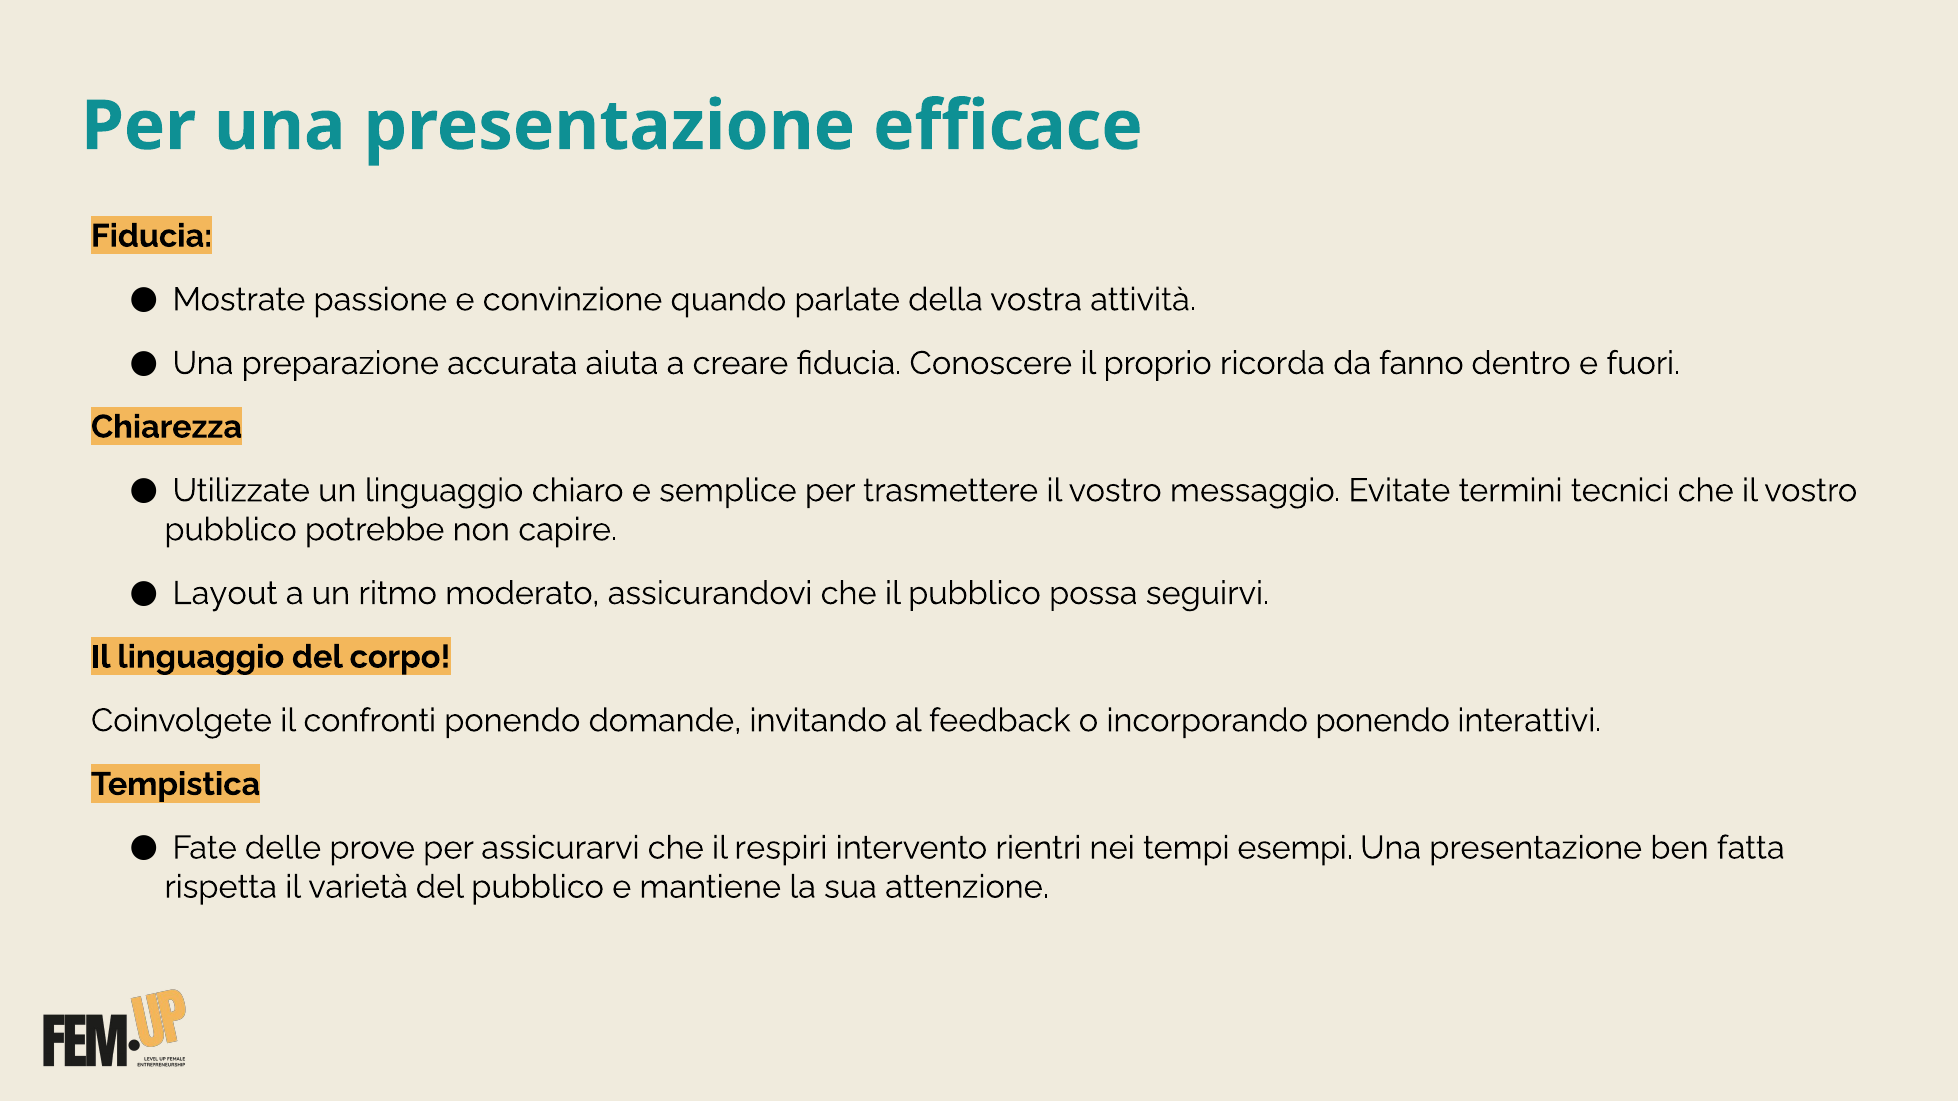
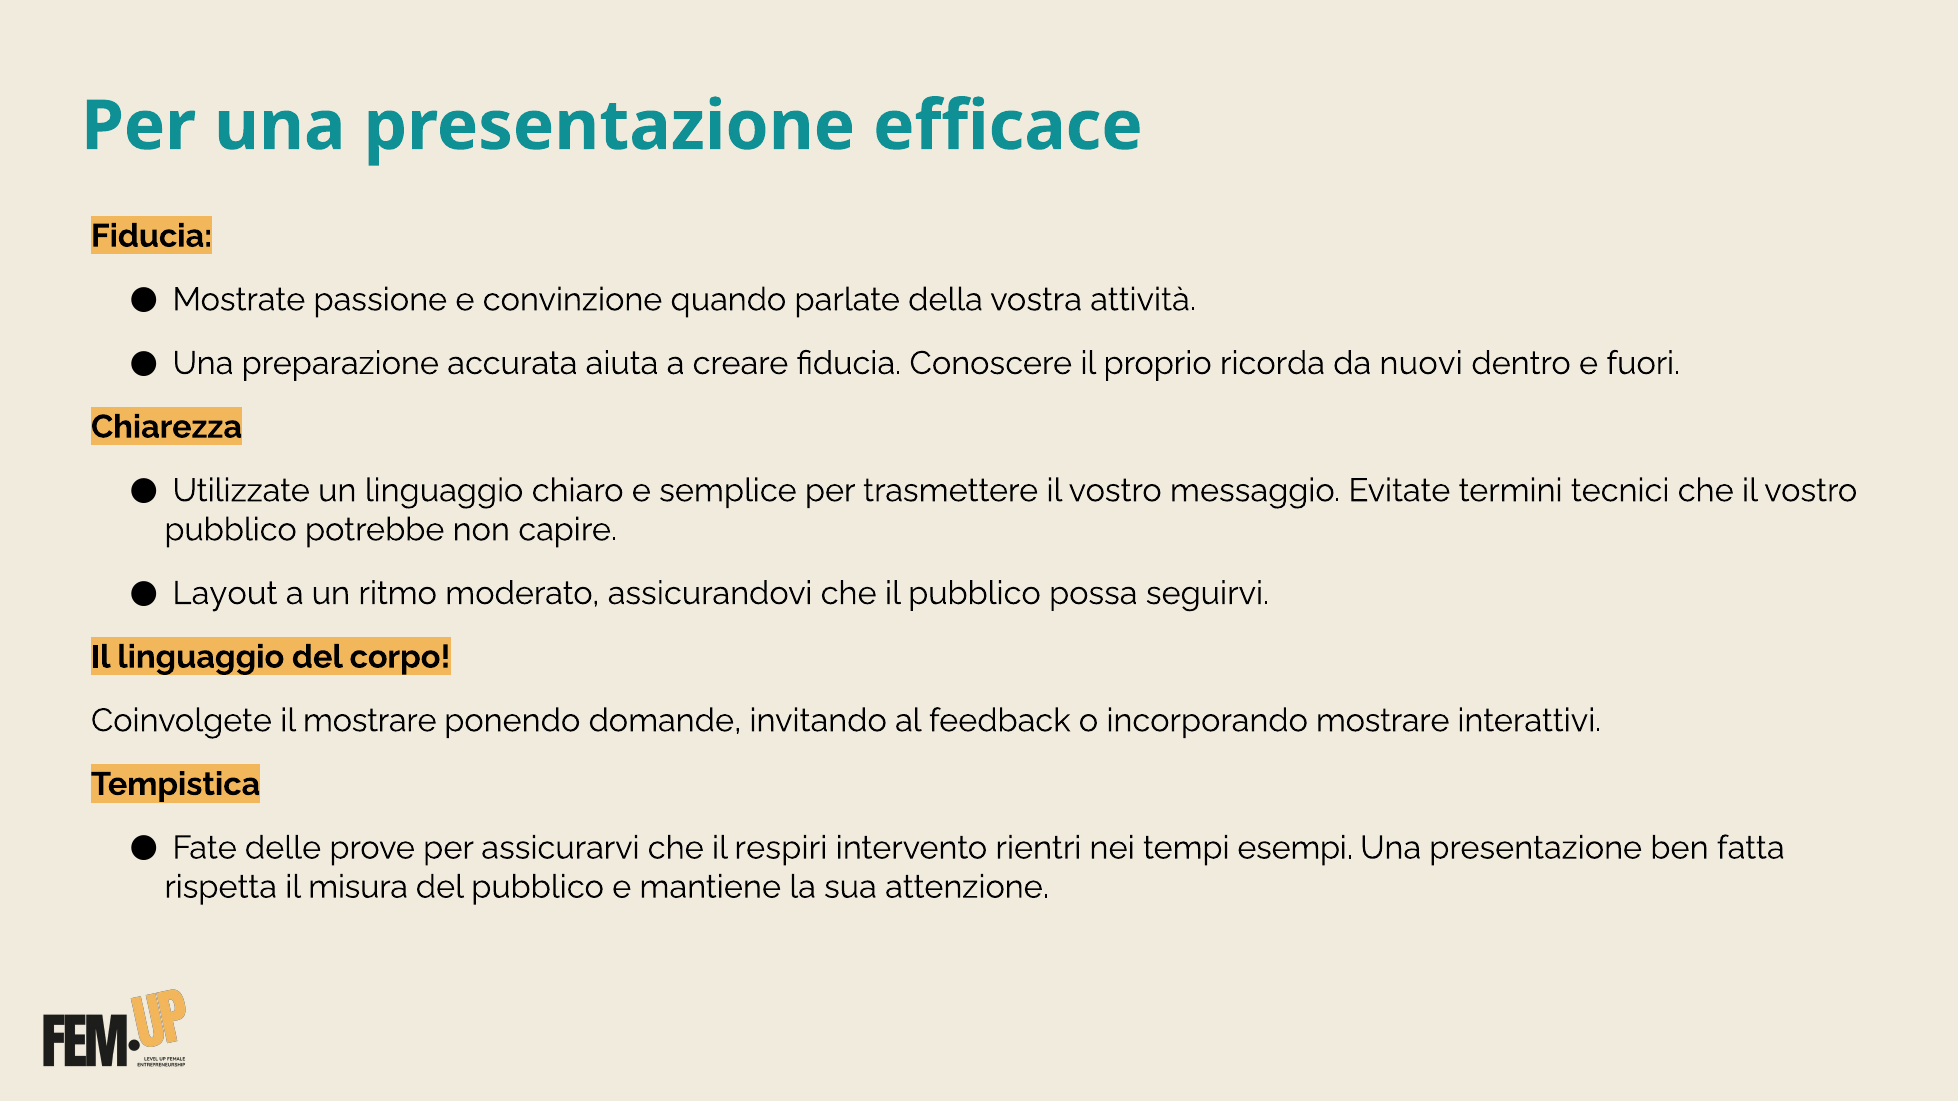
fanno: fanno -> nuovi (1421, 363)
il confronti: confronti -> mostrare (370, 721)
incorporando ponendo: ponendo -> mostrare (1383, 721)
varietà: varietà -> misura (358, 887)
